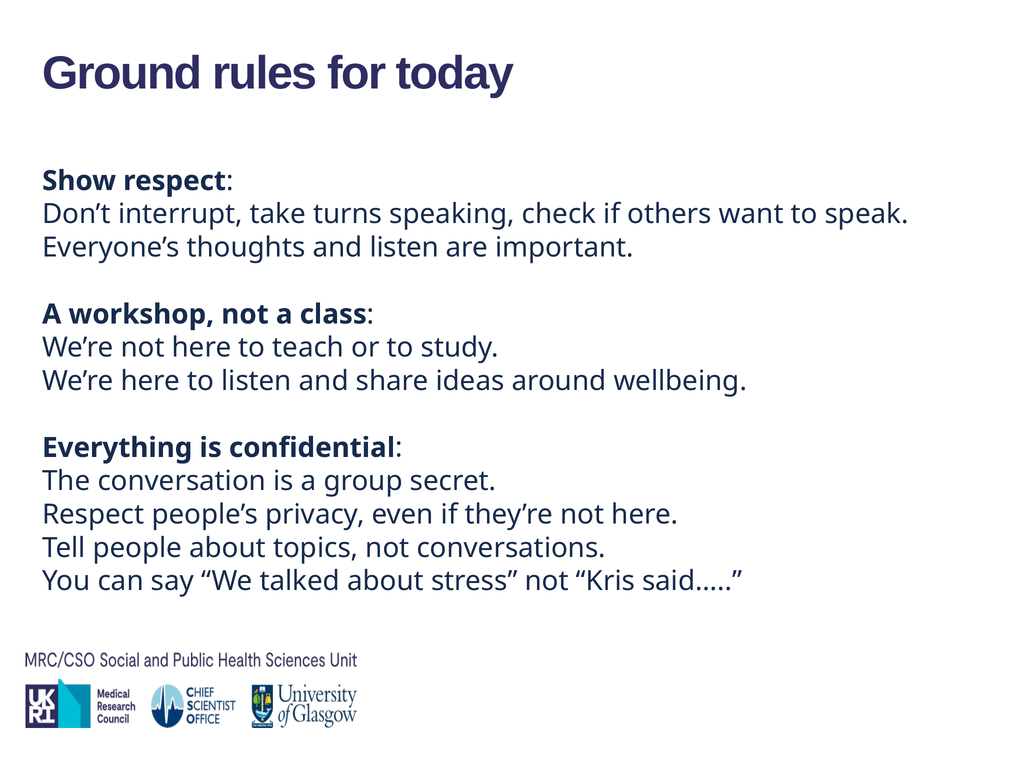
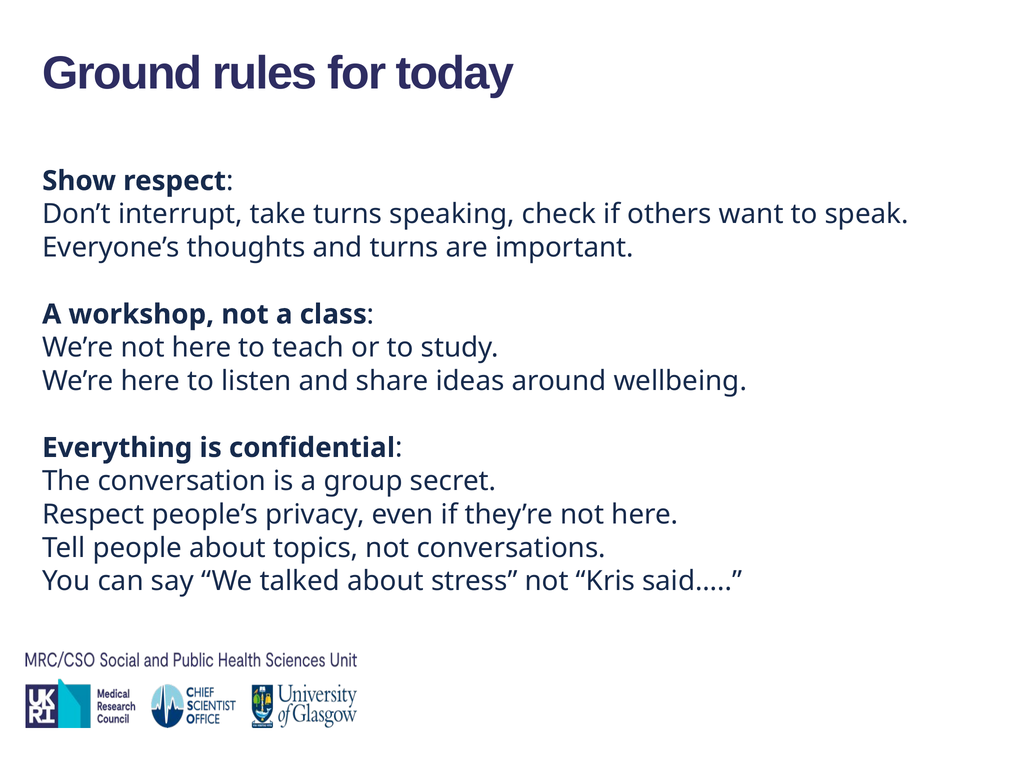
and listen: listen -> turns (404, 248)
